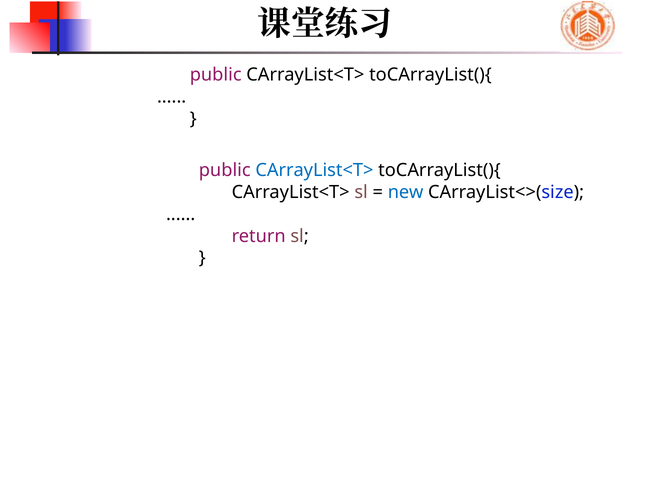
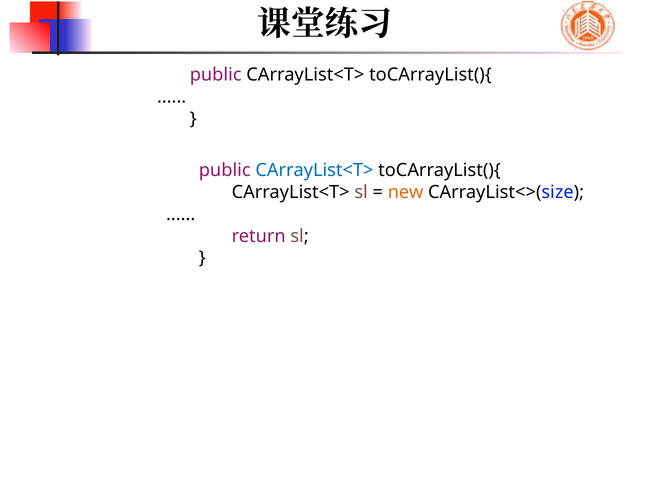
new colour: blue -> orange (406, 192)
